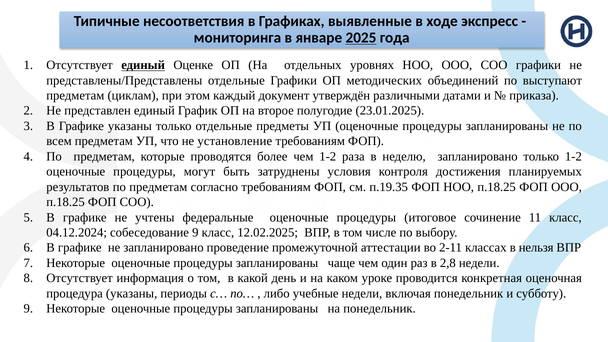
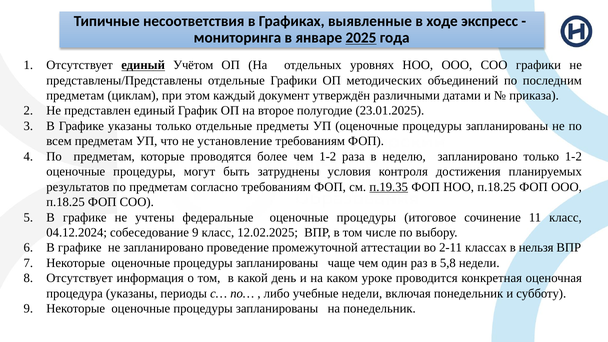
Оценке: Оценке -> Учётом (193, 65)
выступают: выступают -> последним (552, 80)
п.19.35 underline: none -> present (389, 187)
2,8: 2,8 -> 5,8 (448, 263)
